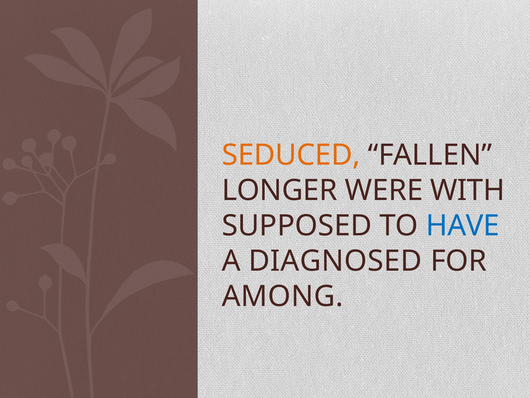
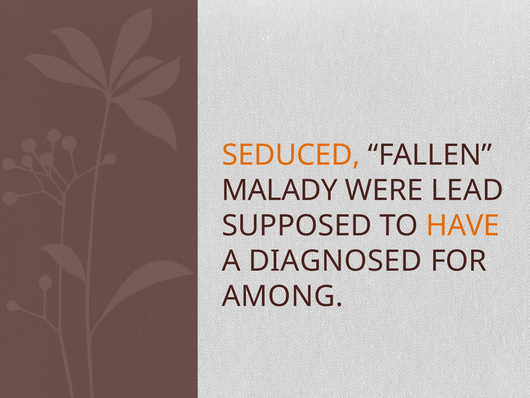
LONGER: LONGER -> MALADY (280, 190)
WITH: WITH -> LEAD (467, 190)
HAVE colour: blue -> orange (463, 225)
